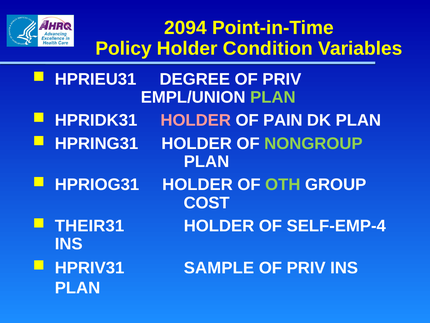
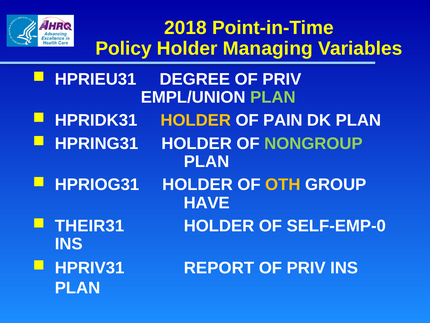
2094: 2094 -> 2018 (185, 28)
Condition: Condition -> Managing (268, 48)
HOLDER colour: pink -> yellow (196, 120)
OTH colour: light green -> yellow (283, 184)
COST: COST -> HAVE (207, 203)
SELF-EMP-4: SELF-EMP-4 -> SELF-EMP-0 (336, 226)
SAMPLE: SAMPLE -> REPORT (219, 267)
